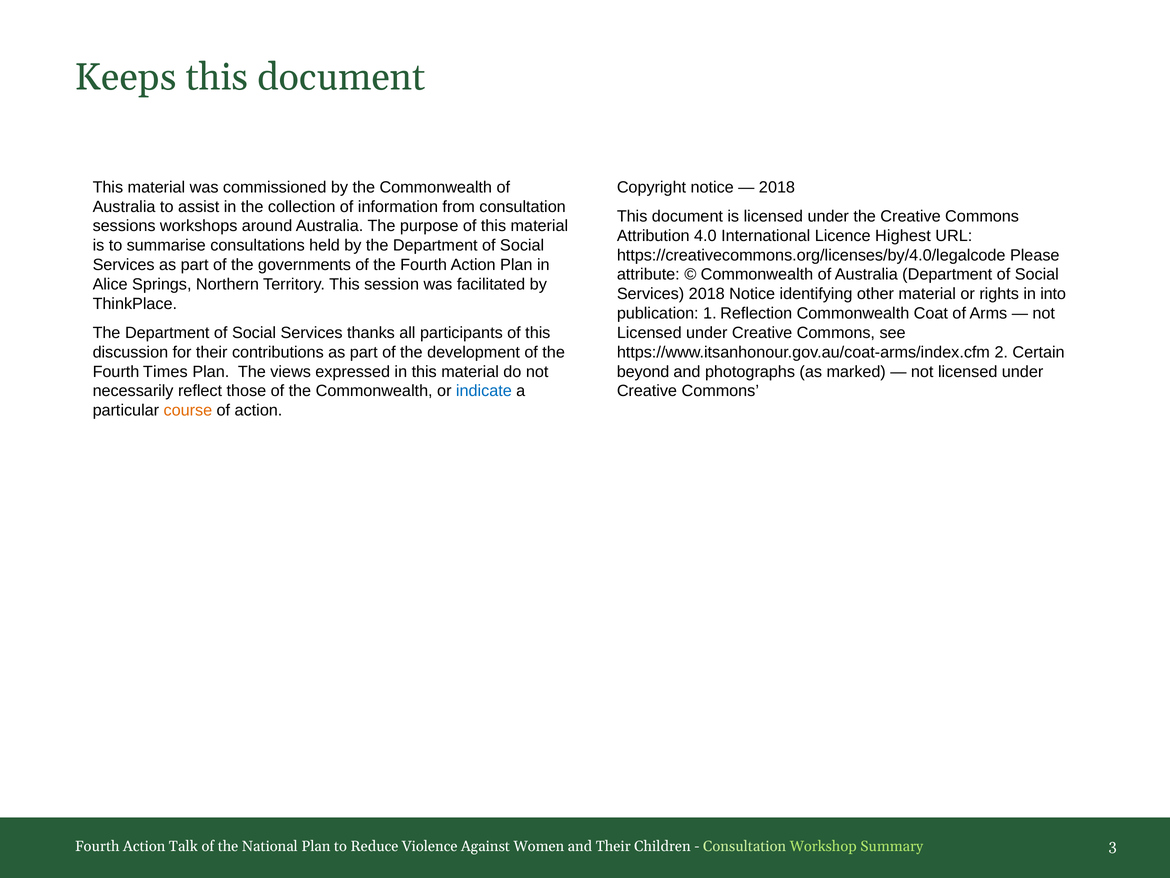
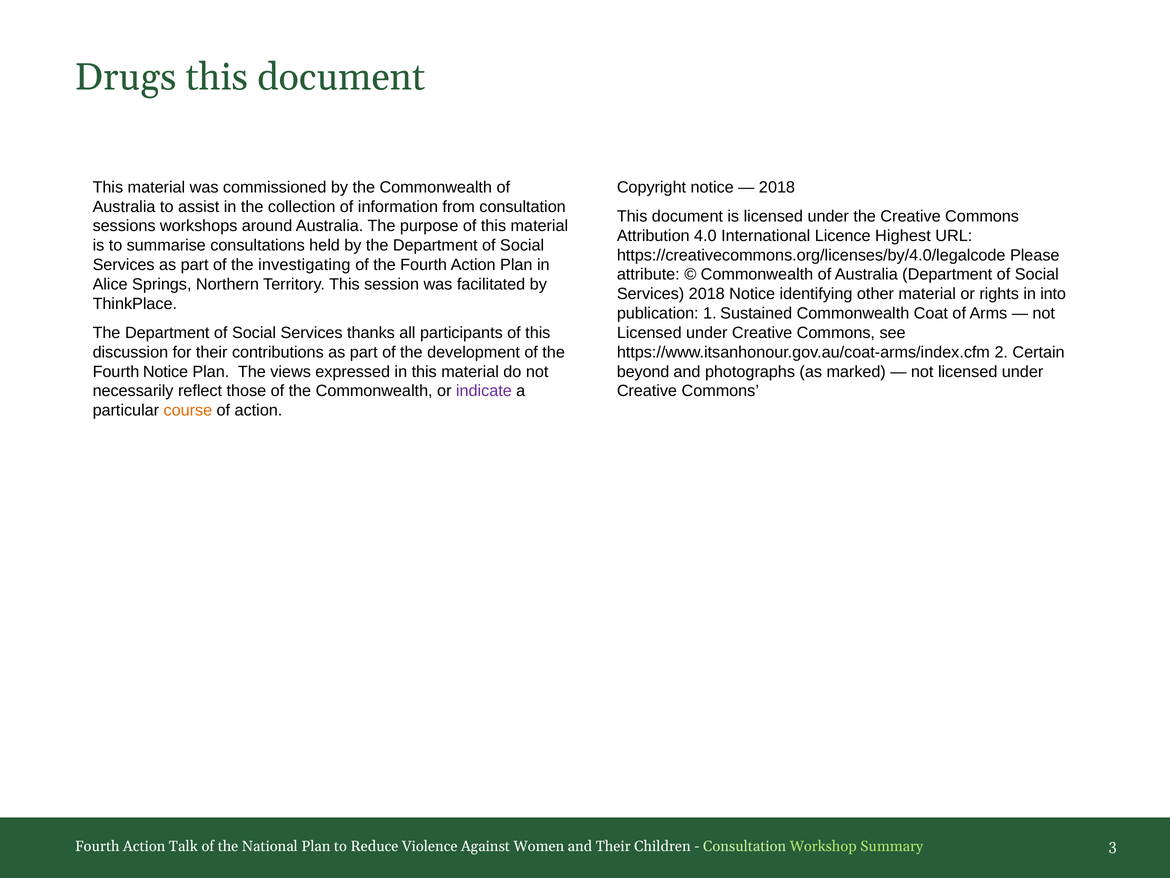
Keeps: Keeps -> Drugs (126, 77)
governments: governments -> investigating (304, 265)
Reflection: Reflection -> Sustained (756, 313)
Fourth Times: Times -> Notice (166, 371)
indicate colour: blue -> purple (484, 391)
